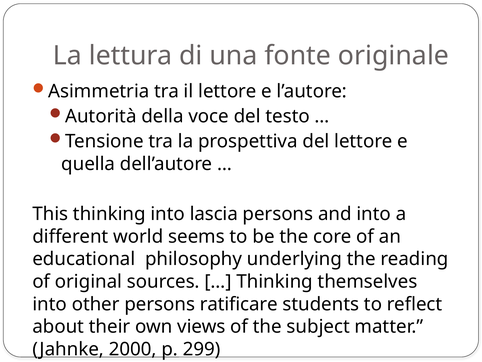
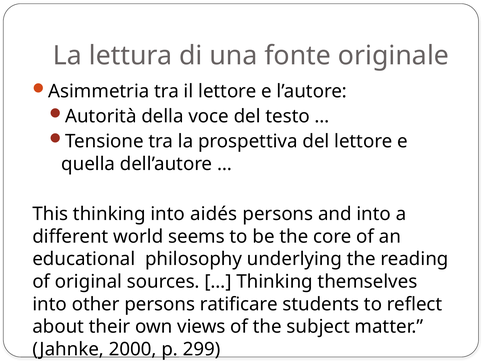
lascia: lascia -> aidés (214, 214)
